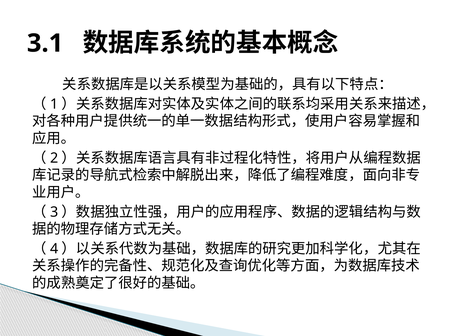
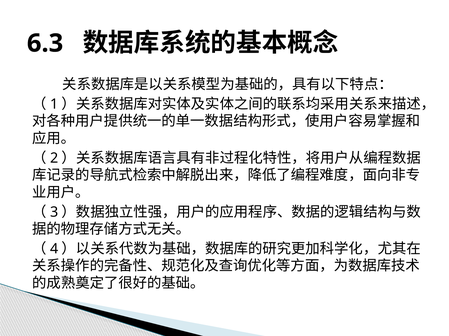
3.1: 3.1 -> 6.3 (45, 43)
